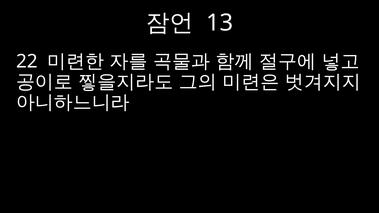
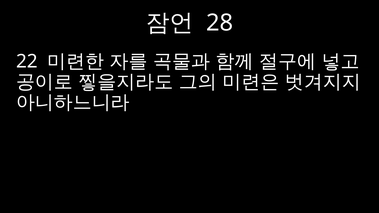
13: 13 -> 28 (220, 23)
